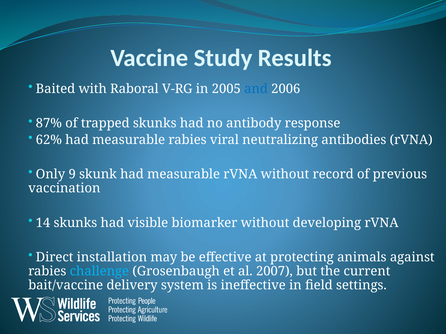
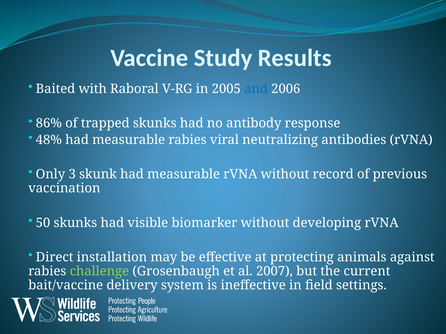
87%: 87% -> 86% (49, 124)
62%: 62% -> 48% (49, 140)
9: 9 -> 3 (72, 175)
14: 14 -> 50 (43, 223)
challenge colour: light blue -> light green (99, 272)
